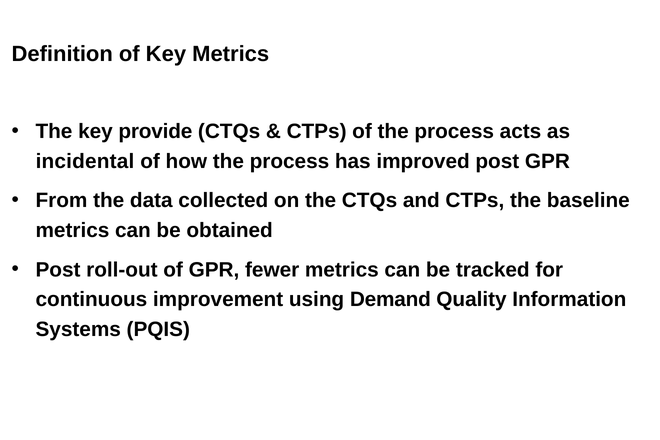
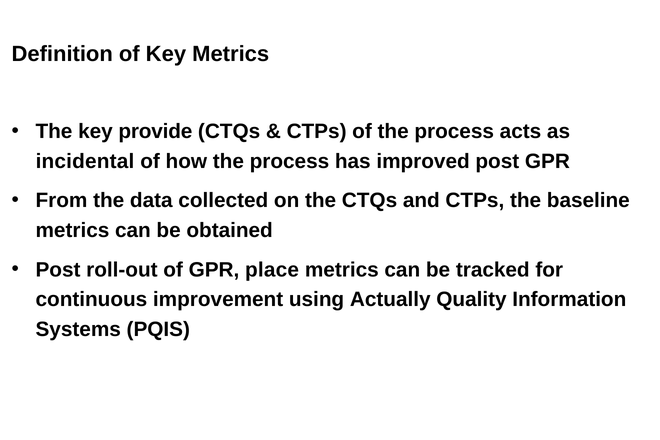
fewer: fewer -> place (272, 270)
Demand: Demand -> Actually (390, 300)
